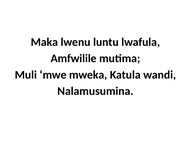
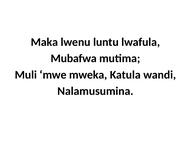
Amfwilile: Amfwilile -> Mubafwa (74, 59)
